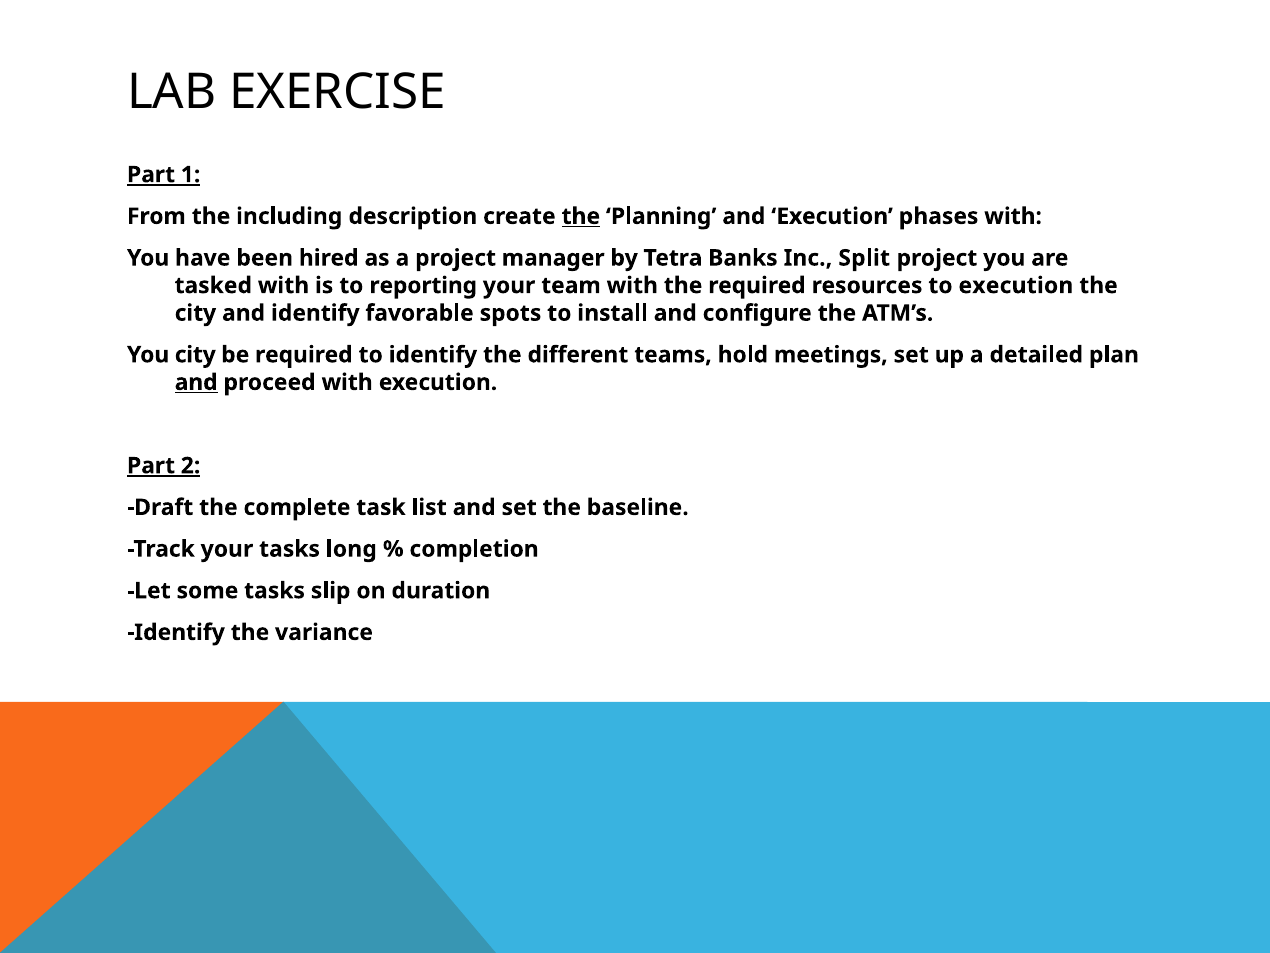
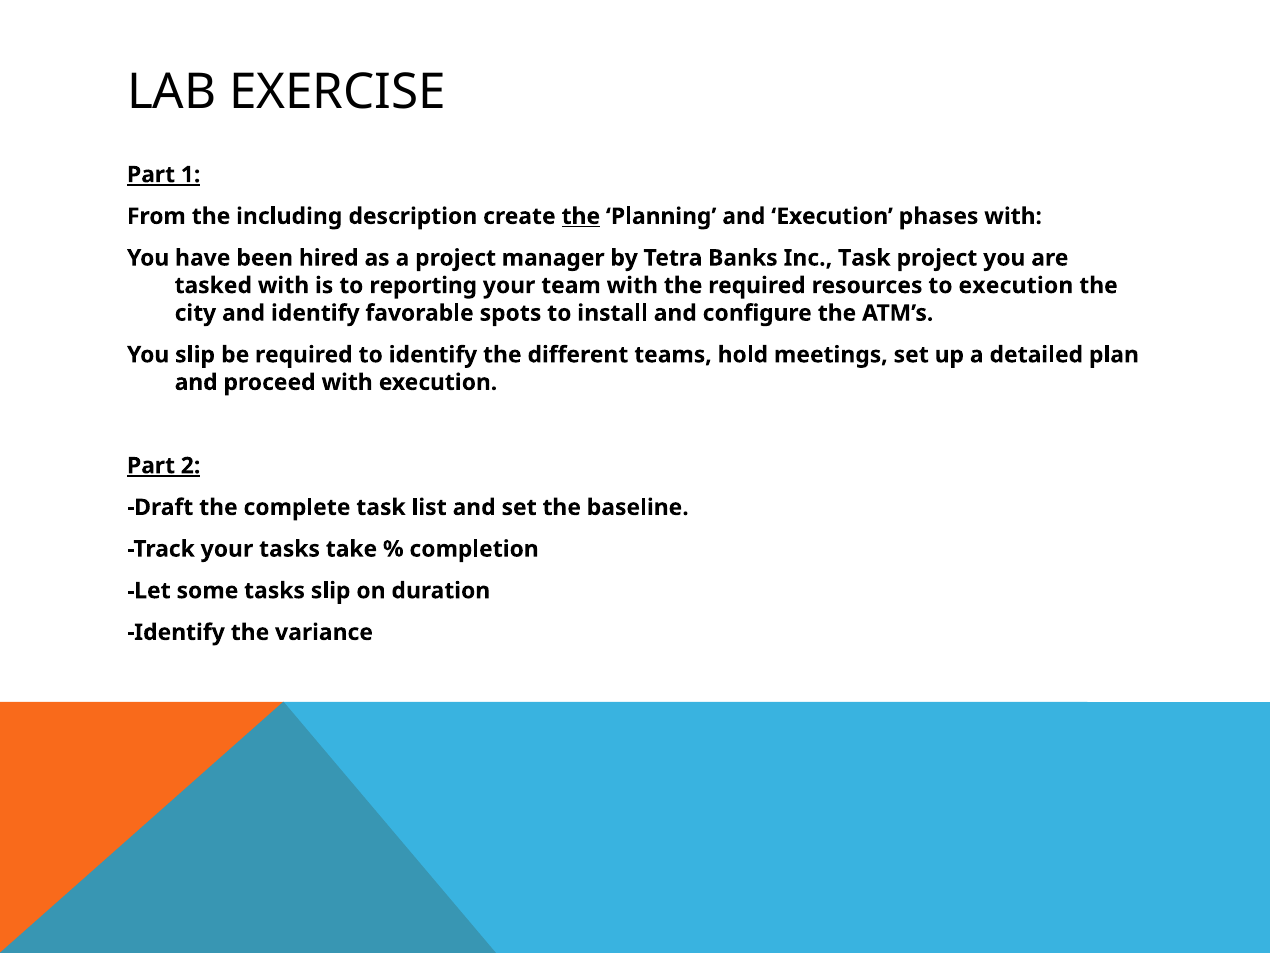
Inc Split: Split -> Task (864, 258)
You city: city -> slip (195, 355)
and underline: present -> none (196, 382)
long: long -> take (351, 549)
